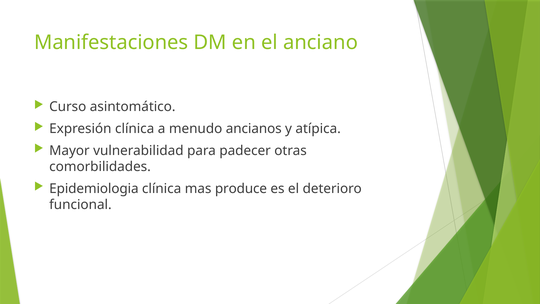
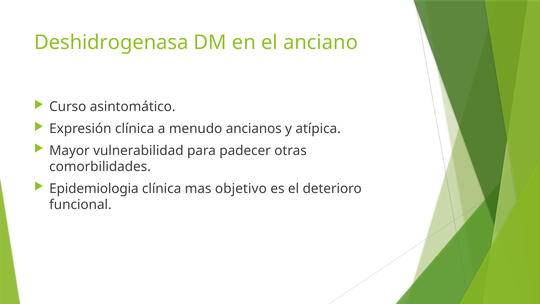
Manifestaciones: Manifestaciones -> Deshidrogenasa (111, 43)
produce: produce -> objetivo (241, 188)
